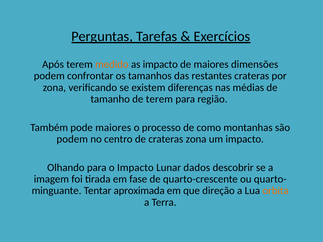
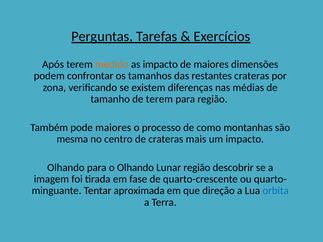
podem: podem -> mesma (72, 139)
crateras zona: zona -> mais (196, 139)
o Impacto: Impacto -> Olhando (135, 168)
Lunar dados: dados -> região (197, 168)
orbita colour: orange -> blue (276, 191)
